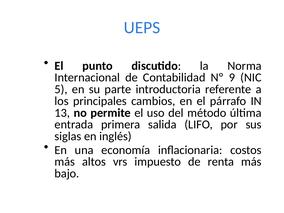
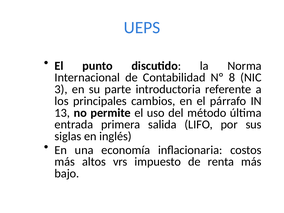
9: 9 -> 8 (232, 78)
5: 5 -> 3 (61, 89)
